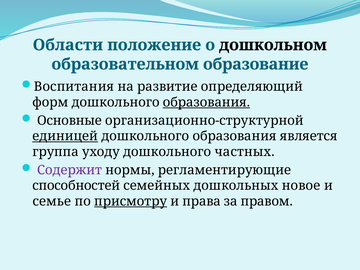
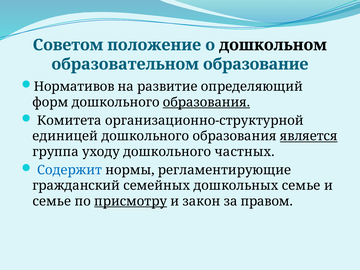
Области: Области -> Советом (68, 45)
Воспитания: Воспитания -> Нормативов (74, 87)
Основные: Основные -> Комитета (69, 121)
единицей underline: present -> none (65, 136)
является underline: none -> present (309, 136)
Содержит colour: purple -> blue (70, 170)
способностей: способностей -> гражданский (76, 186)
дошкольных новое: новое -> семье (301, 186)
права: права -> закон (202, 201)
